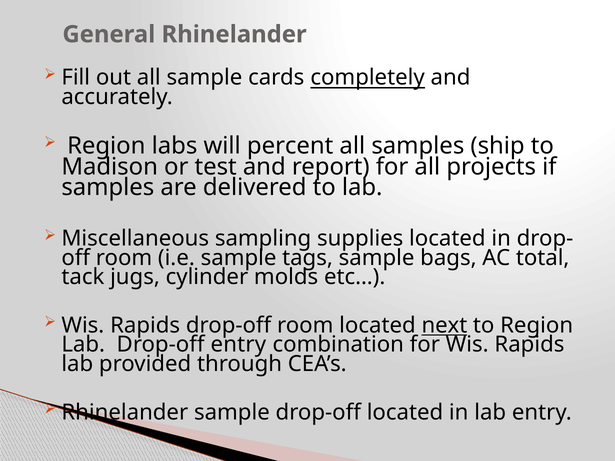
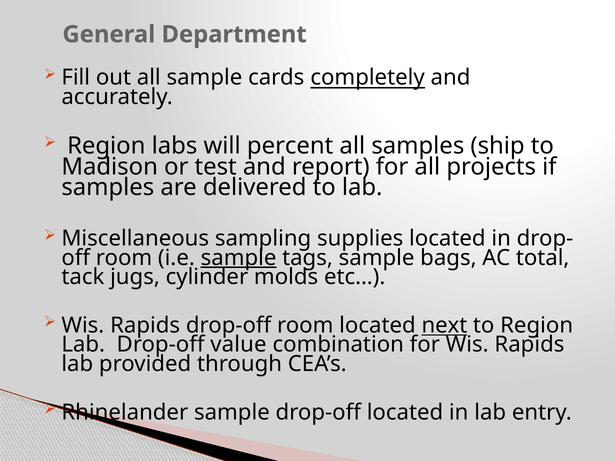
General Rhinelander: Rhinelander -> Department (234, 34)
sample underline: none -> present (239, 258)
Drop-off entry: entry -> value (238, 345)
